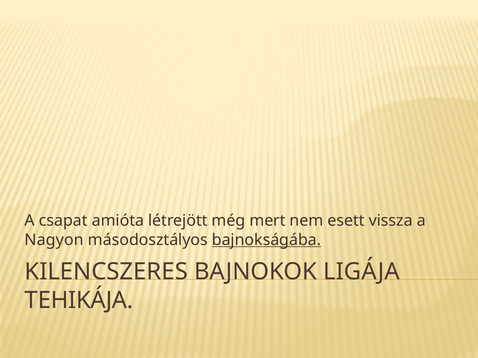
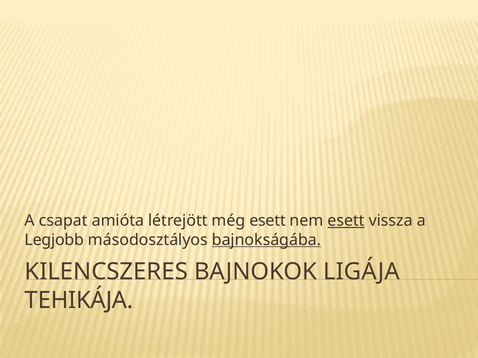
még mert: mert -> esett (268, 221)
esett underline: none -> present (346, 221)
Nagyon: Nagyon -> Legjobb (54, 240)
